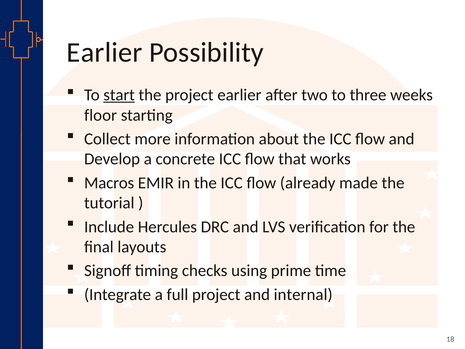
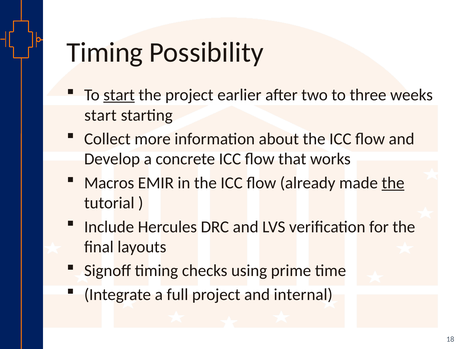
Earlier: Earlier -> Timing (105, 52)
floor: floor -> start (100, 115)
the underline: none -> present (393, 183)
